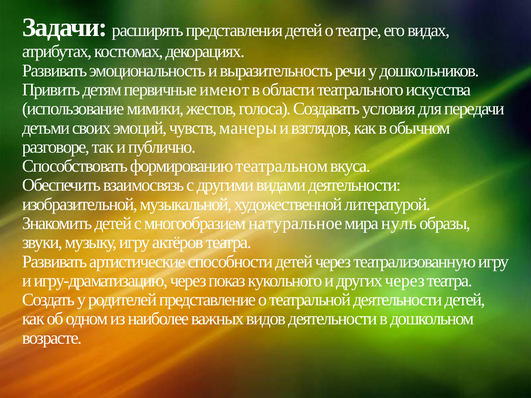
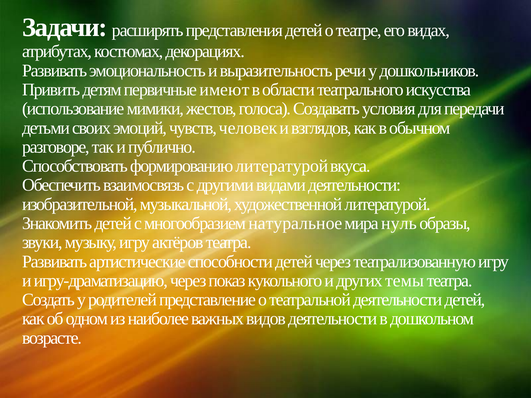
манеры: манеры -> человек (248, 128)
формированию театральном: театральном -> литературой (282, 166)
других через: через -> темы (405, 281)
